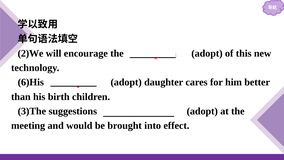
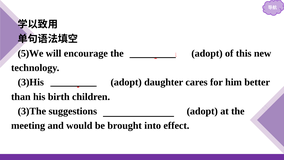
2)We: 2)We -> 5)We (31, 53)
6)His: 6)His -> 3)His (31, 82)
